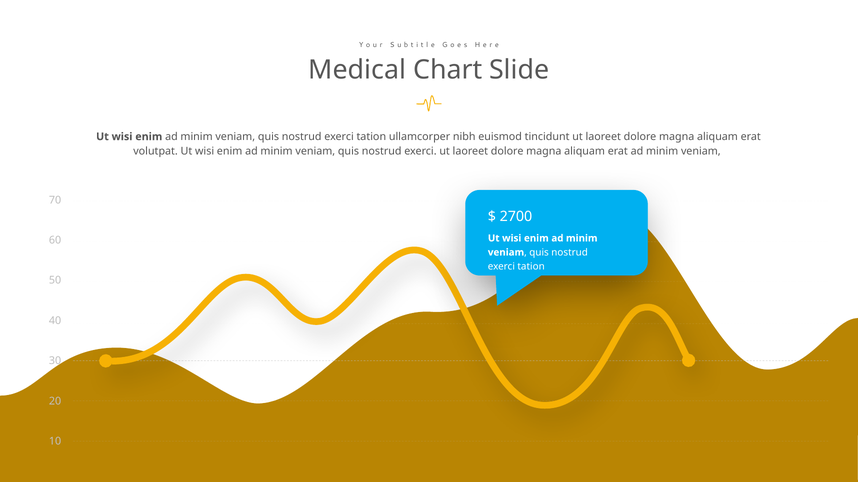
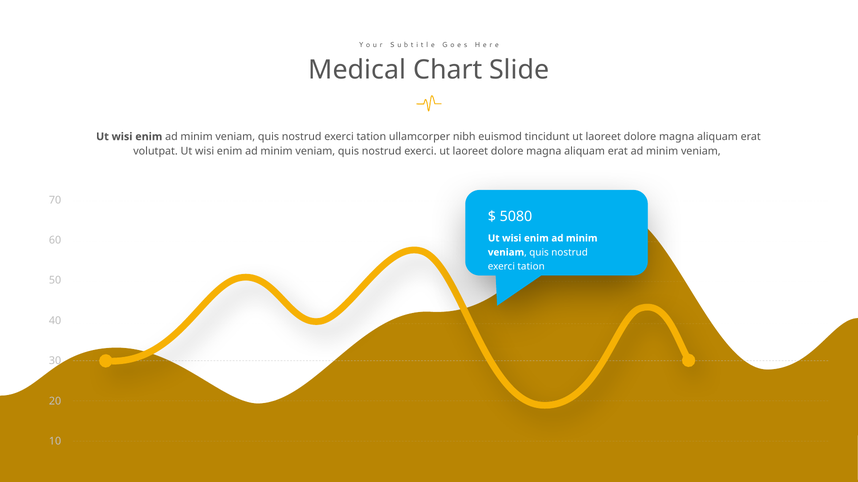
2700: 2700 -> 5080 (516, 217)
